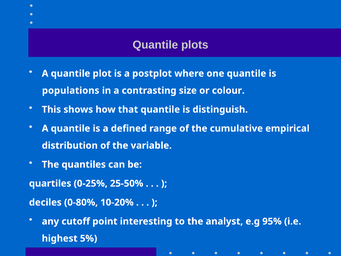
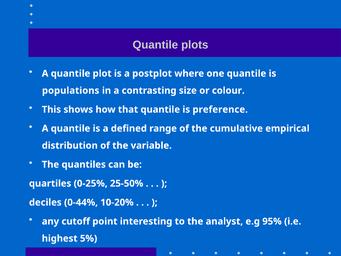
distinguish: distinguish -> preference (220, 109)
0-80%: 0-80% -> 0-44% (81, 202)
